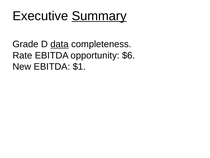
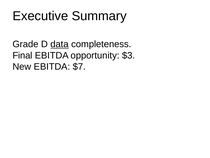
Summary underline: present -> none (99, 16)
Rate: Rate -> Final (22, 55)
$6: $6 -> $3 (129, 55)
$1: $1 -> $7 (79, 66)
